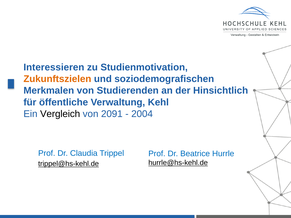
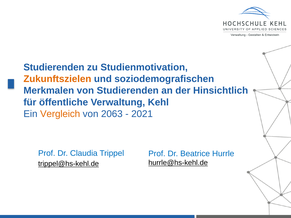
Interessieren: Interessieren -> Studierenden (54, 67)
Vergleich colour: black -> orange (60, 114)
2091: 2091 -> 2063 (112, 114)
2004: 2004 -> 2021 (142, 114)
